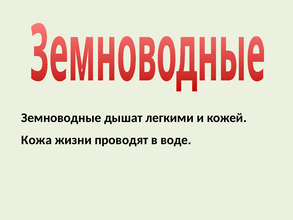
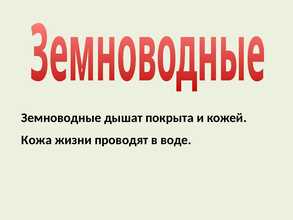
легкими: легкими -> покрыта (170, 118)
